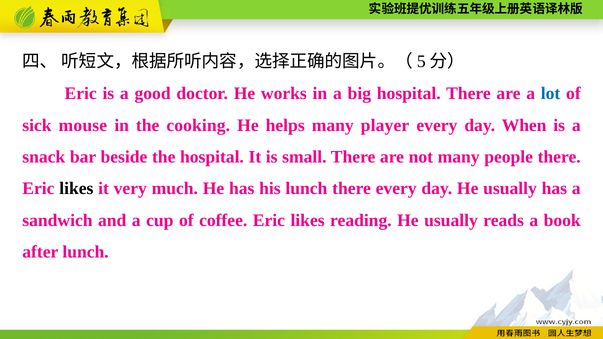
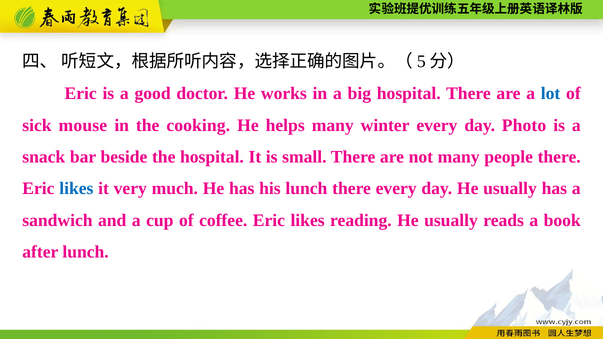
player: player -> winter (385, 125)
When: When -> Photo (524, 125)
likes colour: black -> blue (76, 189)
